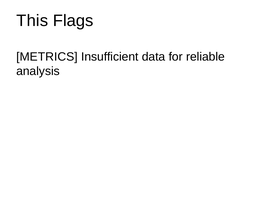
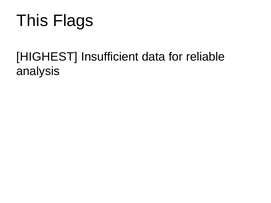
METRICS: METRICS -> HIGHEST (47, 57)
